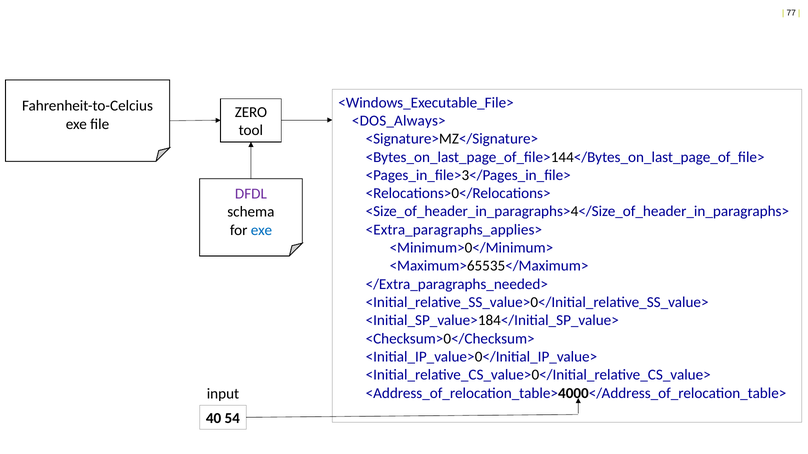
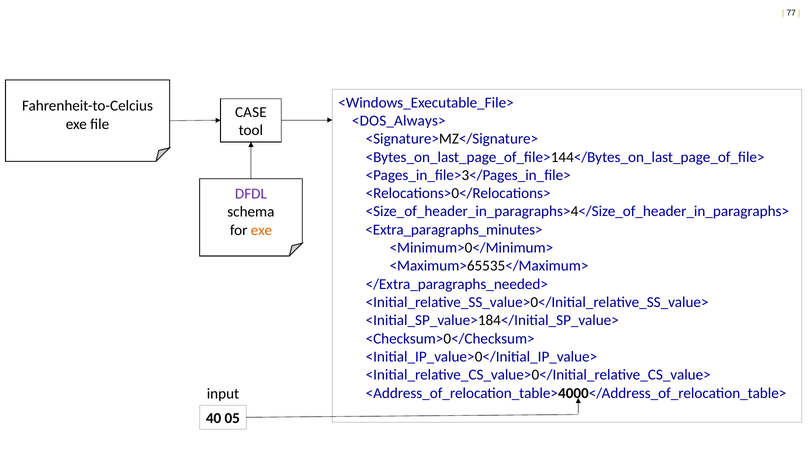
ZERO: ZERO -> CASE (251, 112)
<Extra_paragraphs_applies>: <Extra_paragraphs_applies> -> <Extra_paragraphs_minutes> (454, 230)
exe colour: blue -> orange (261, 230)
54: 54 -> 05 (232, 419)
